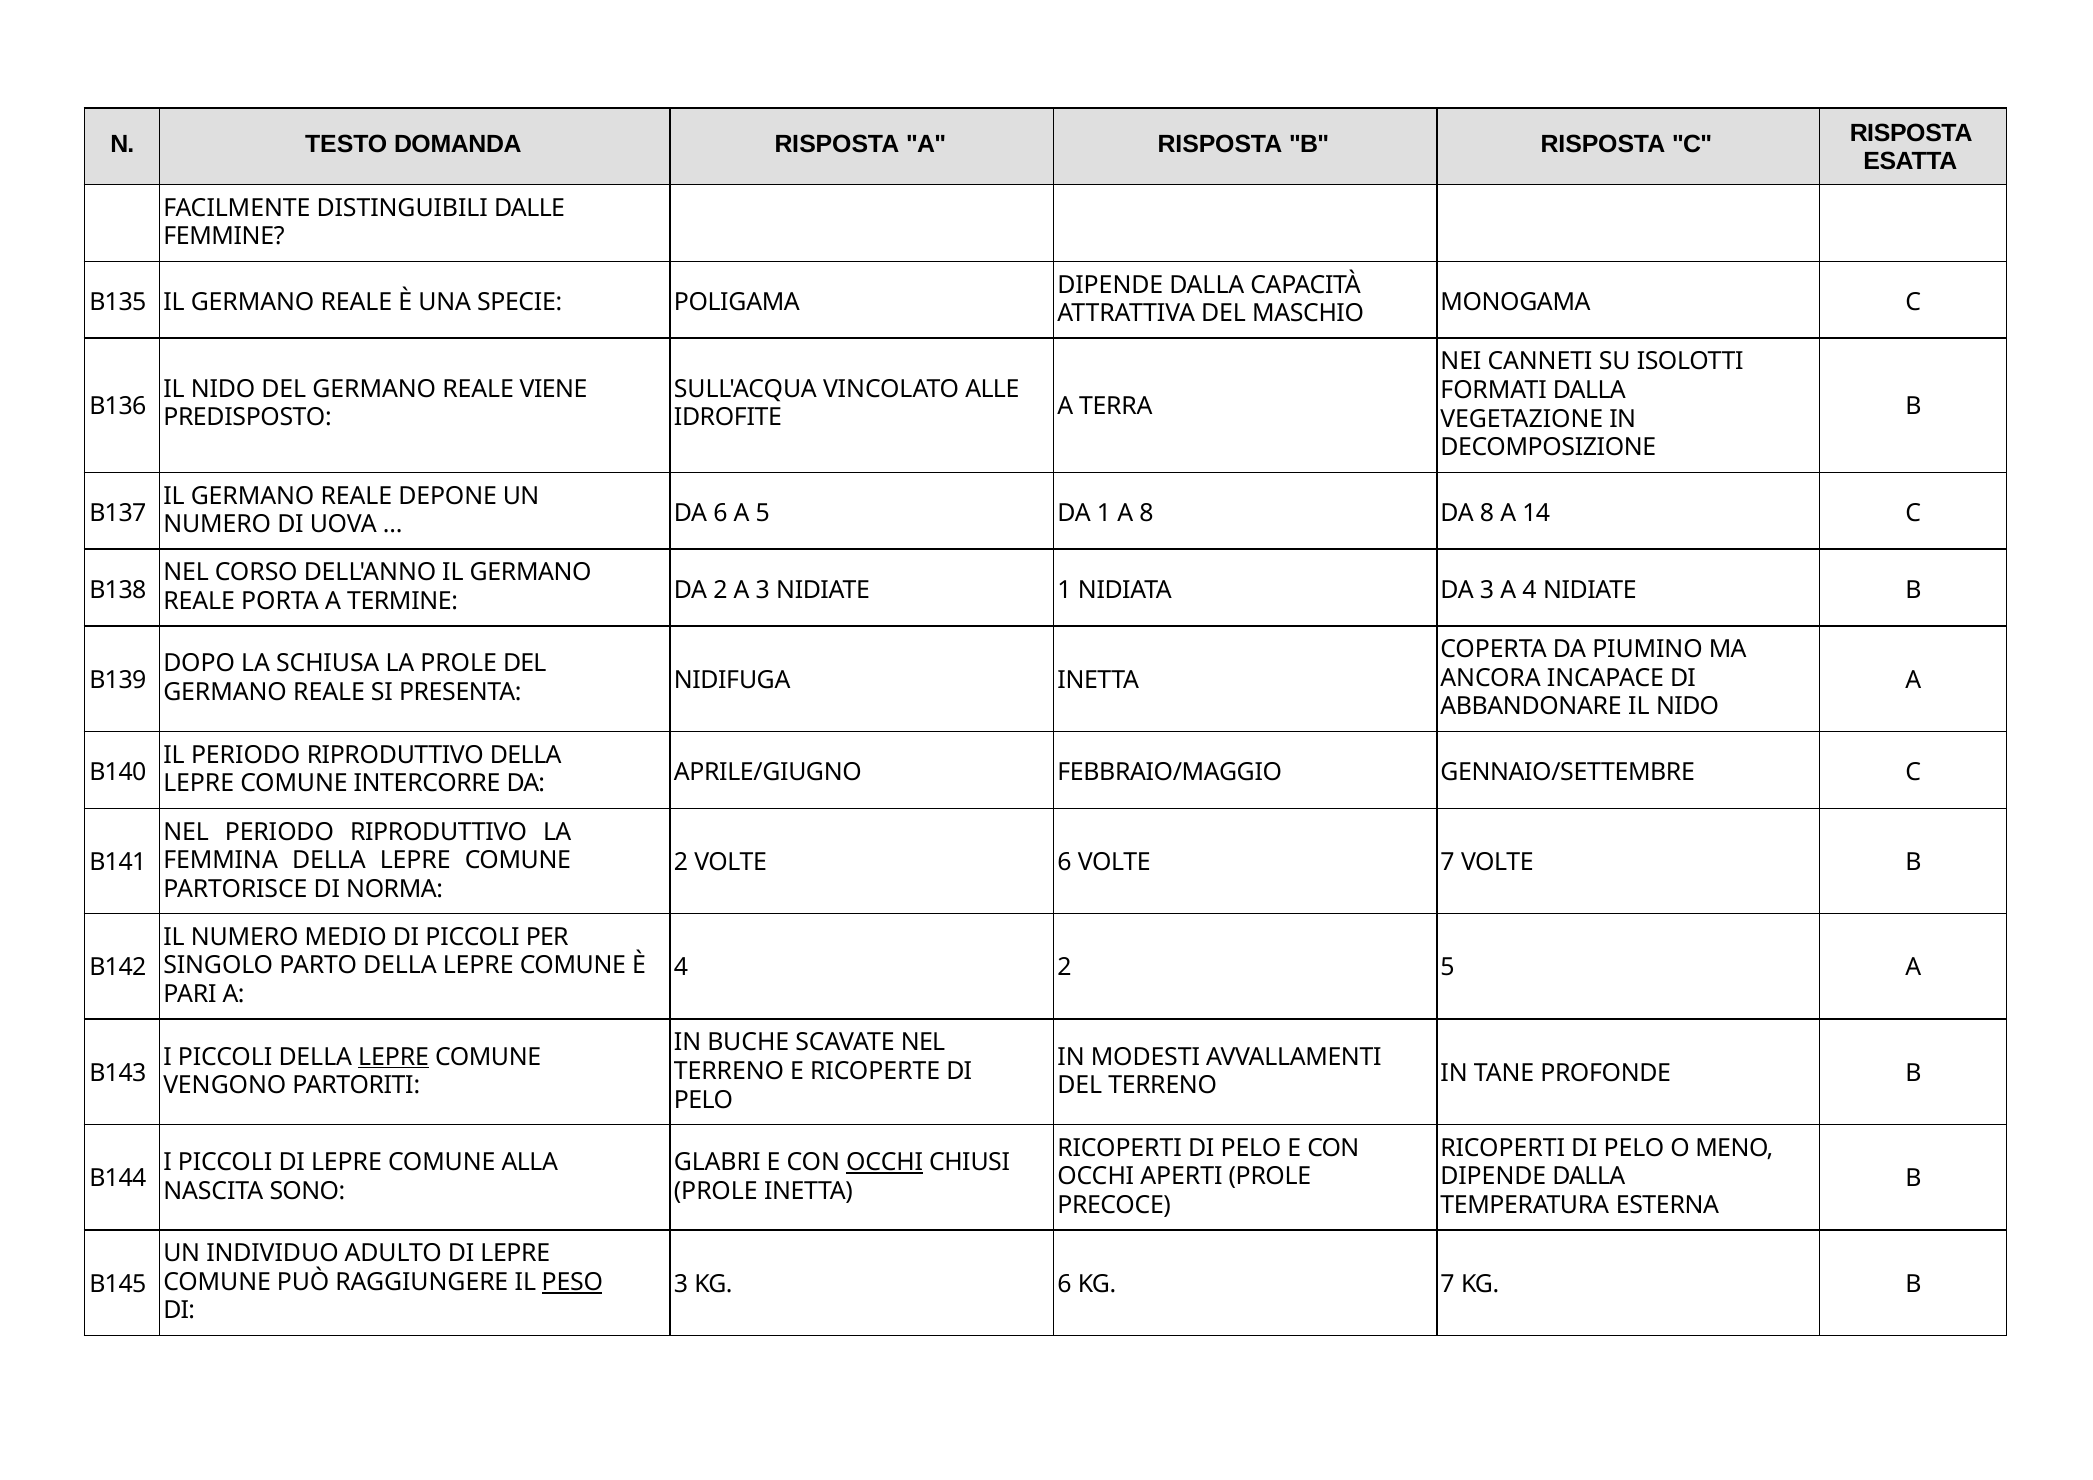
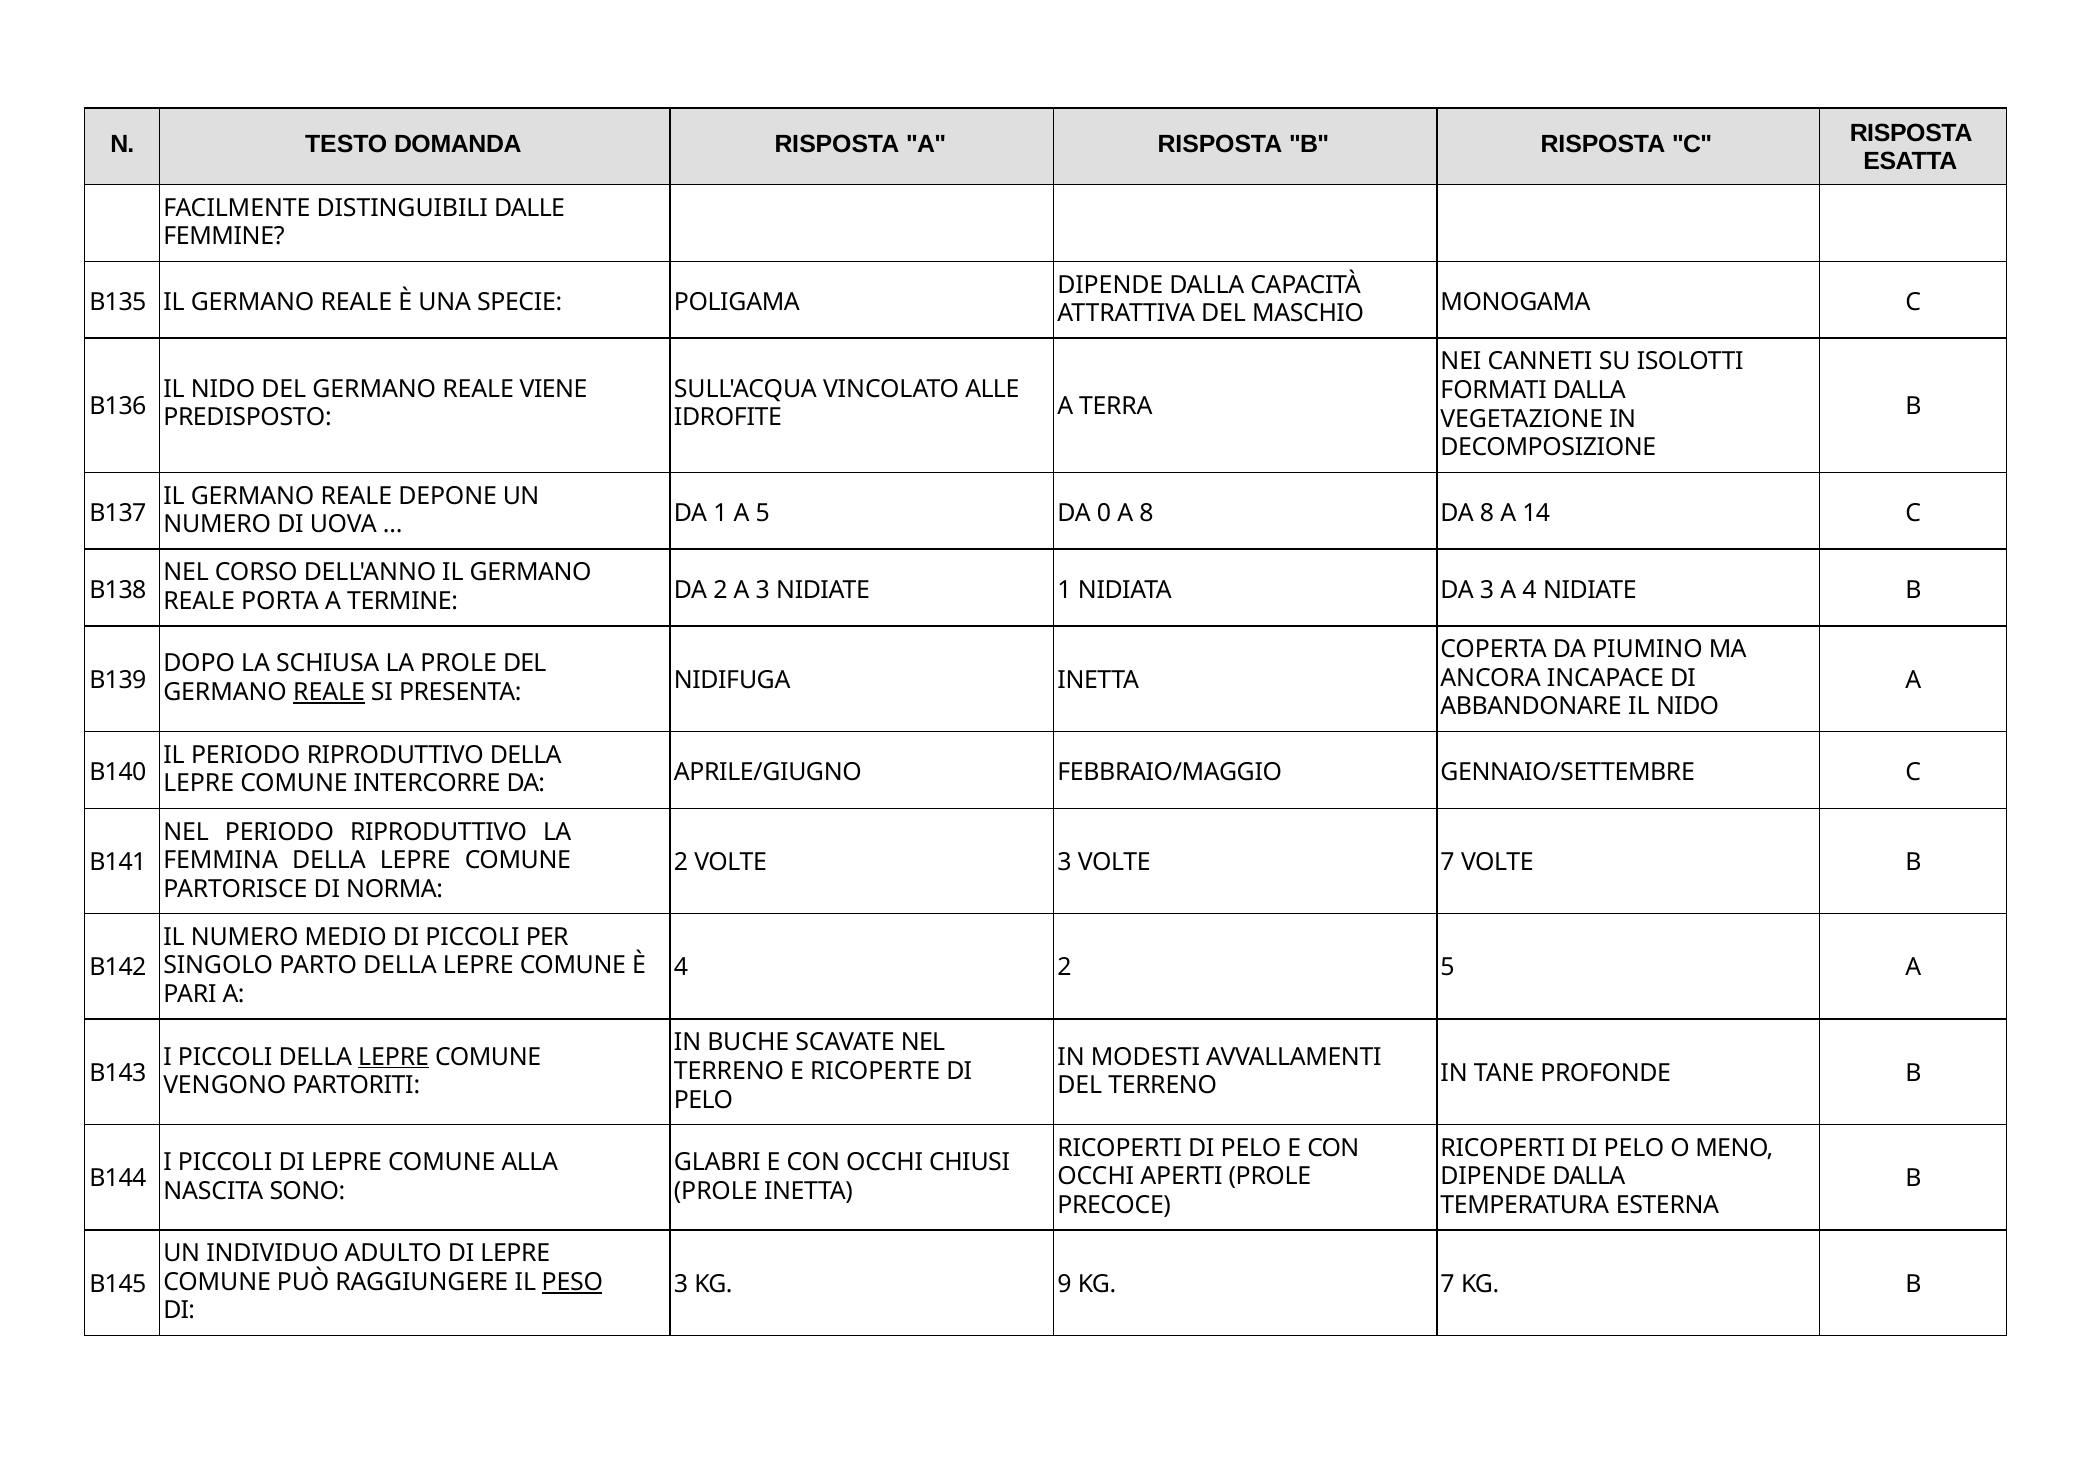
DA 6: 6 -> 1 (720, 513)
DA 1: 1 -> 0 (1104, 513)
REALE underline: none -> present (329, 692)
VOLTE 6: 6 -> 3 (1065, 863)
OCCHI underline: present -> none (885, 1163)
KG 6: 6 -> 9 (1065, 1284)
